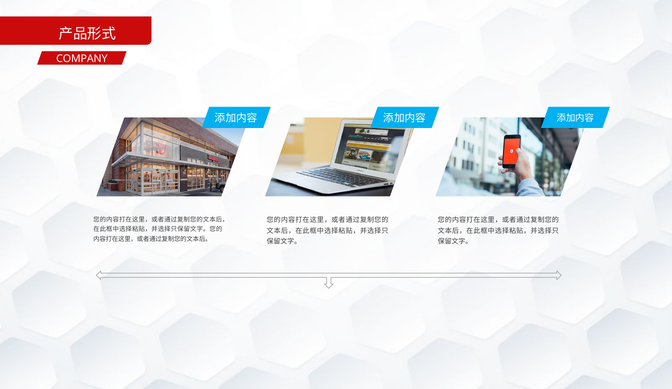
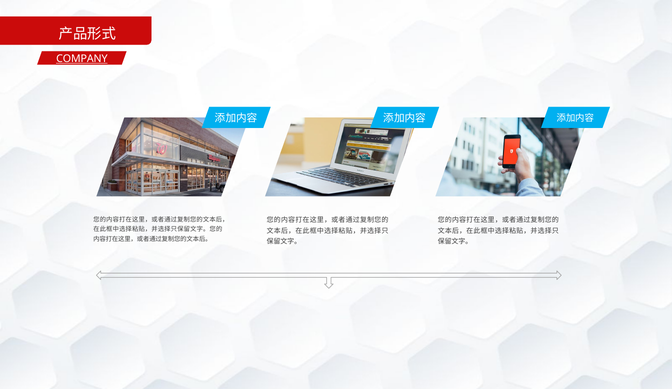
COMPANY underline: none -> present (82, 59)
